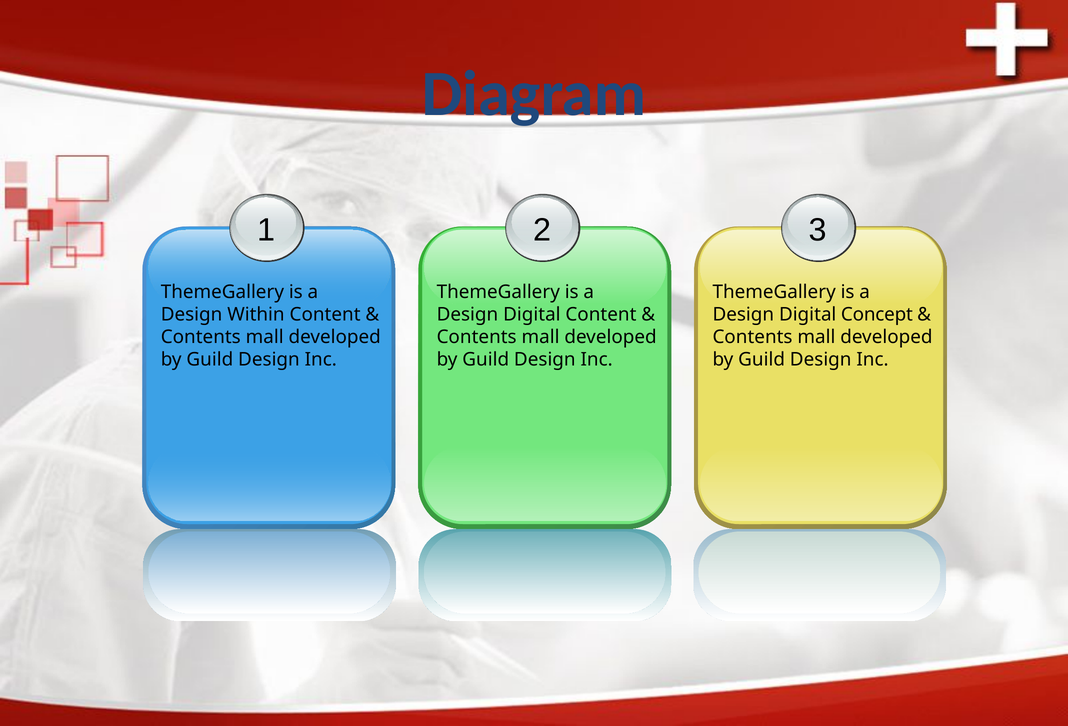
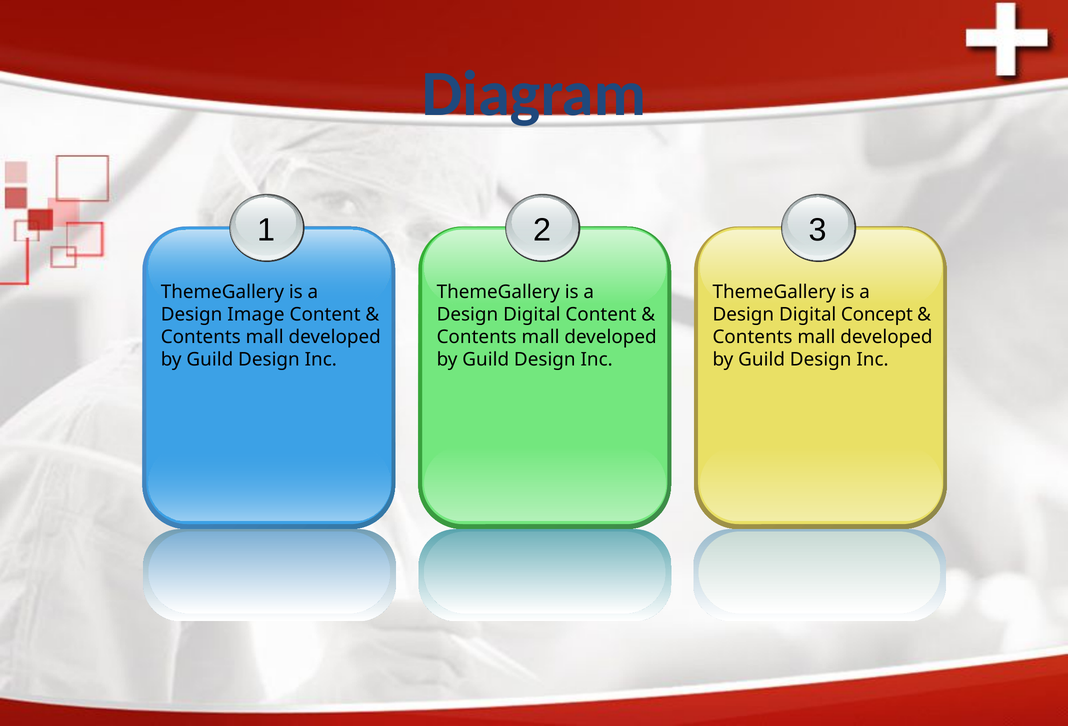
Within: Within -> Image (256, 315)
